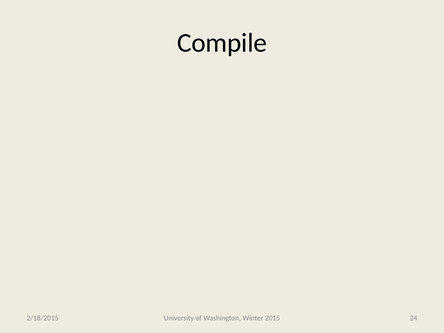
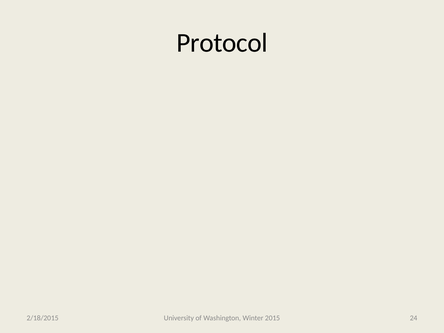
Compile: Compile -> Protocol (222, 43)
